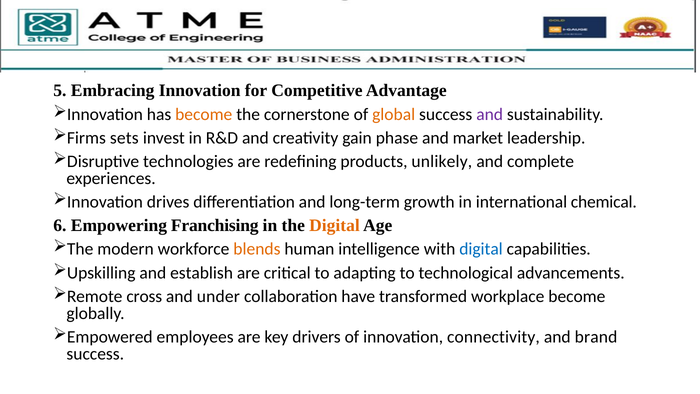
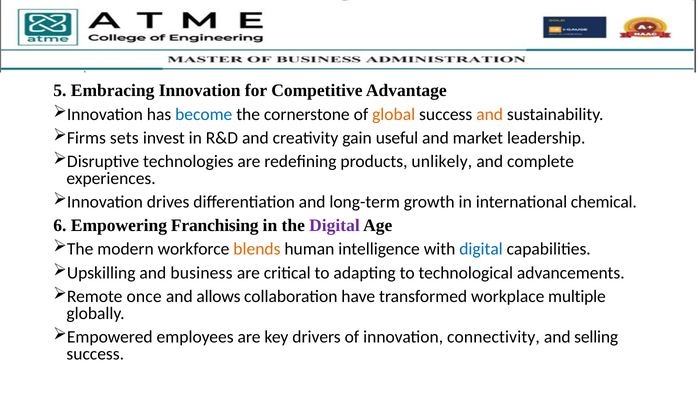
become colour: orange -> blue (204, 114)
and colour: purple -> orange (490, 114)
phase: phase -> useful (397, 138)
Digital colour: orange -> purple (335, 225)
establish: establish -> business (201, 273)
cross: cross -> once (144, 296)
under: under -> allows (219, 296)
workplace become: become -> multiple (577, 296)
brand: brand -> selling (596, 337)
